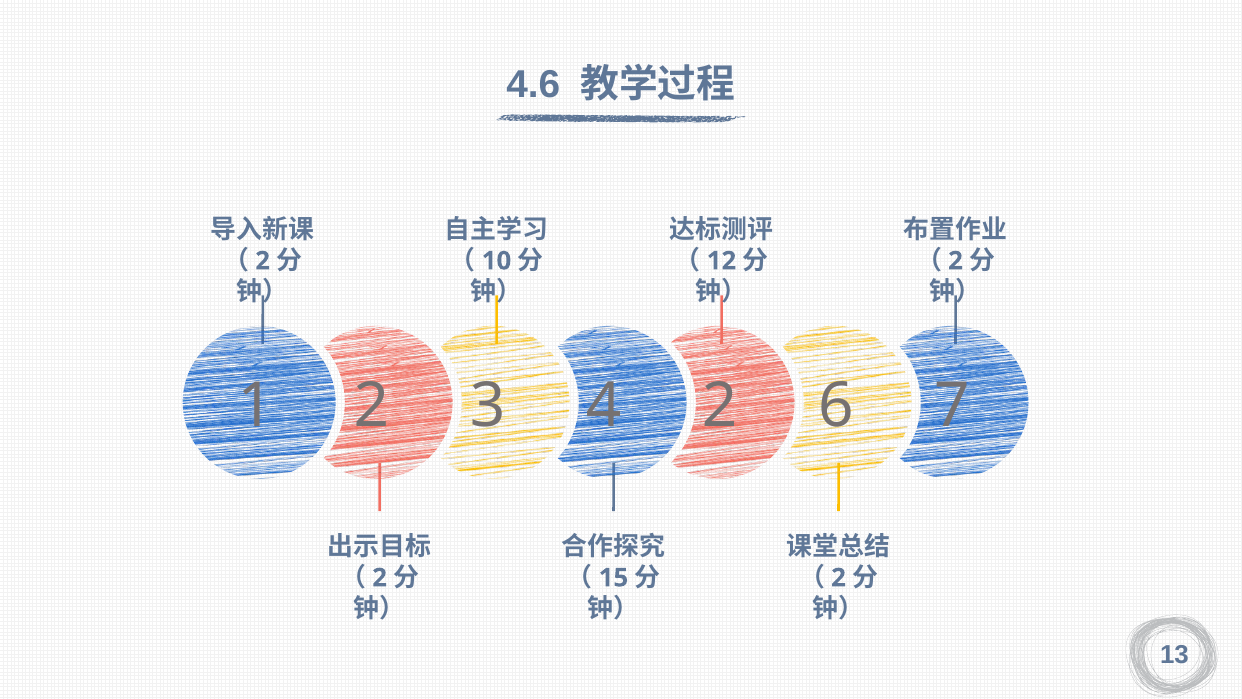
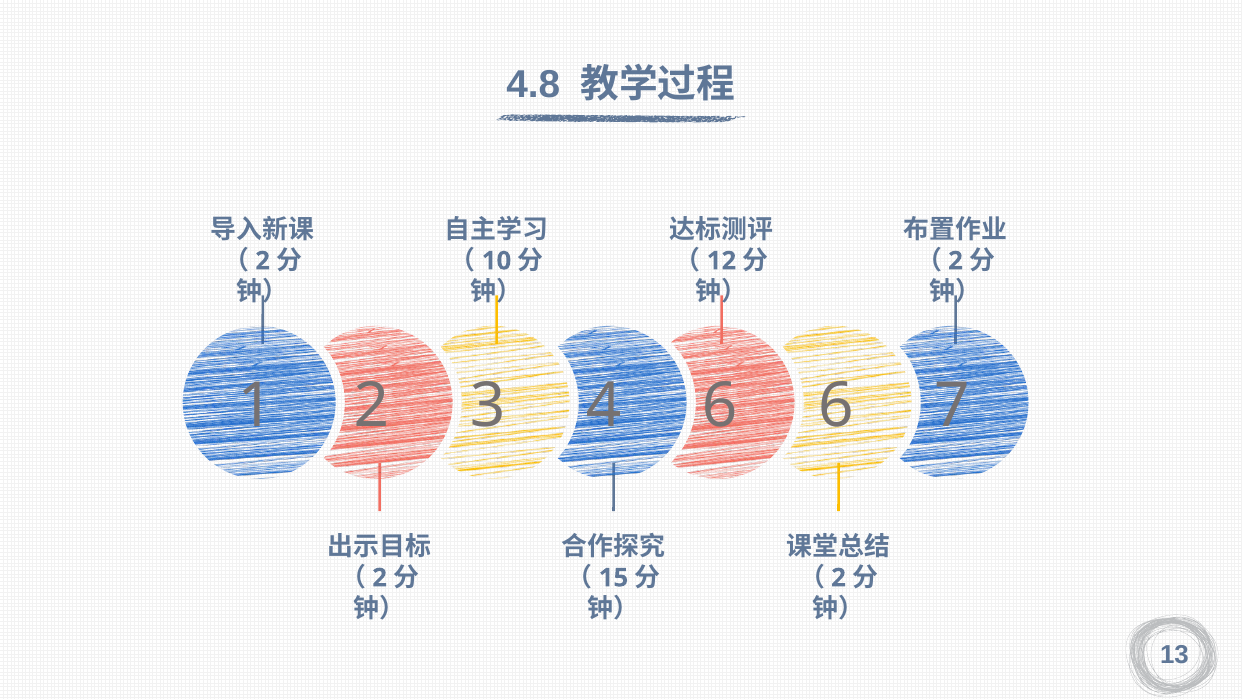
4.6: 4.6 -> 4.8 (533, 85)
4 2: 2 -> 6 (720, 406)
